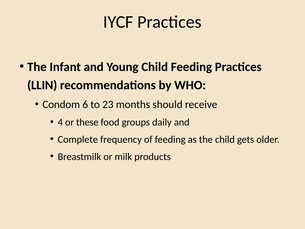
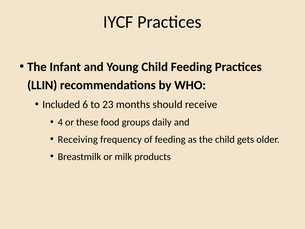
Condom: Condom -> Included (61, 104)
Complete: Complete -> Receiving (78, 139)
